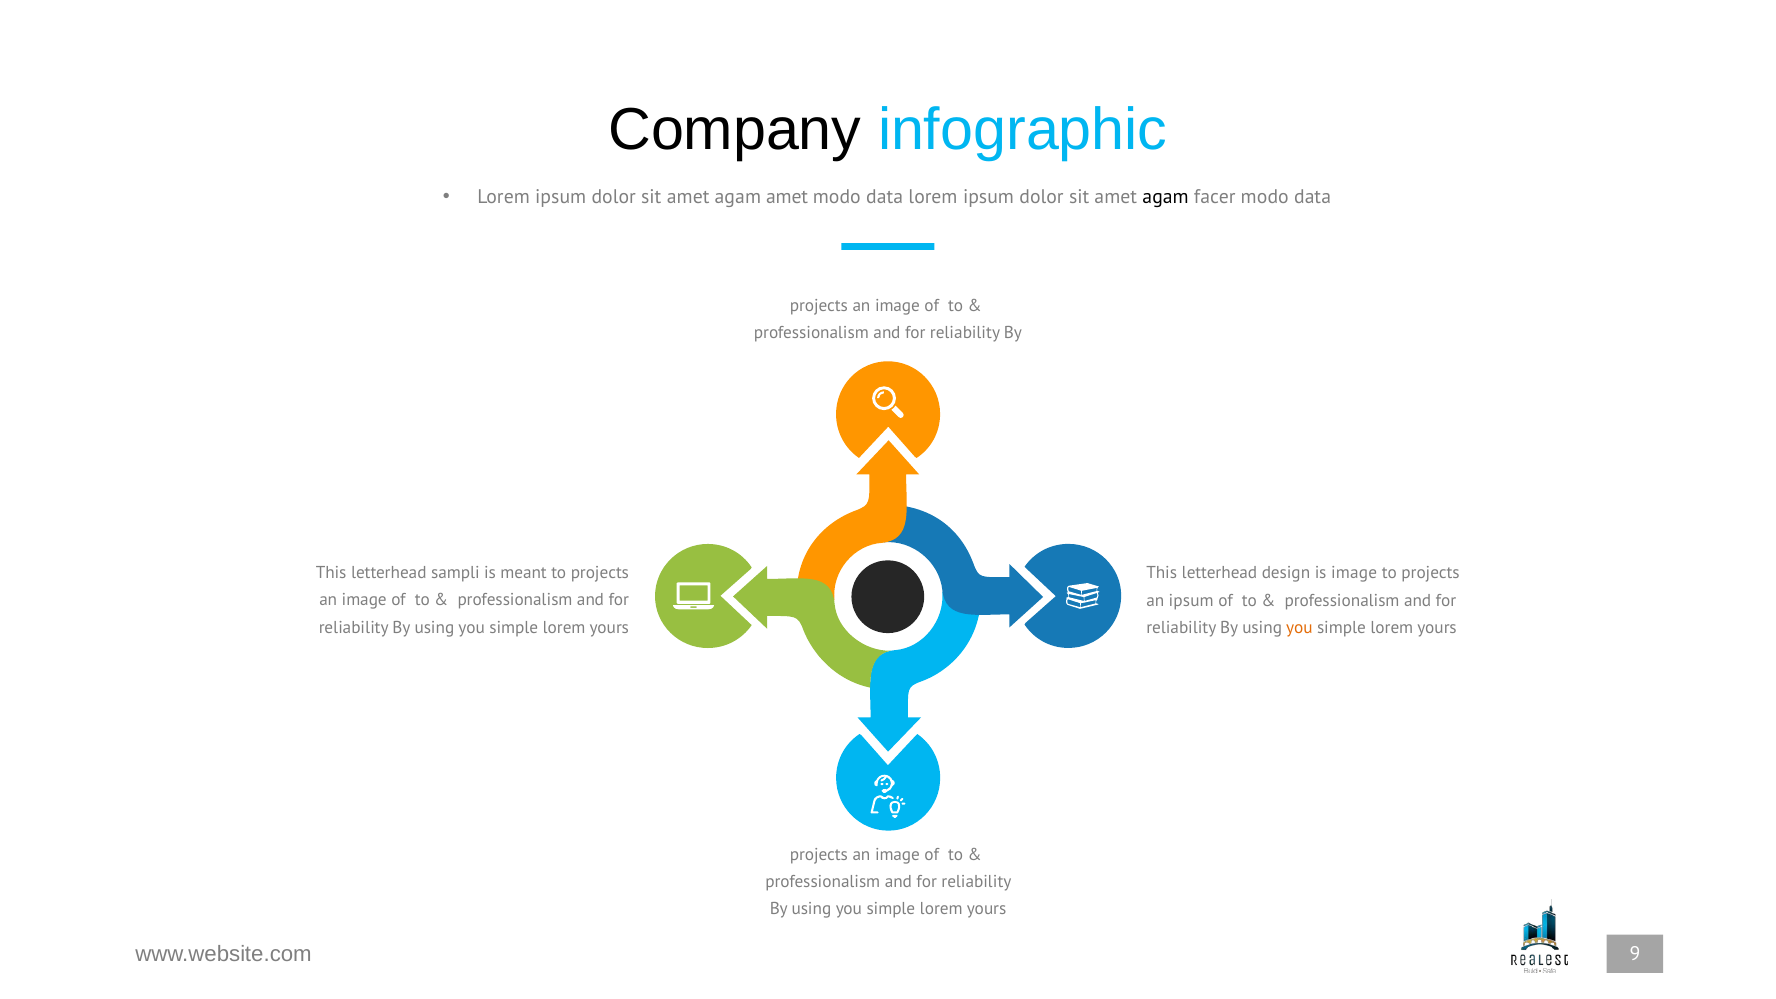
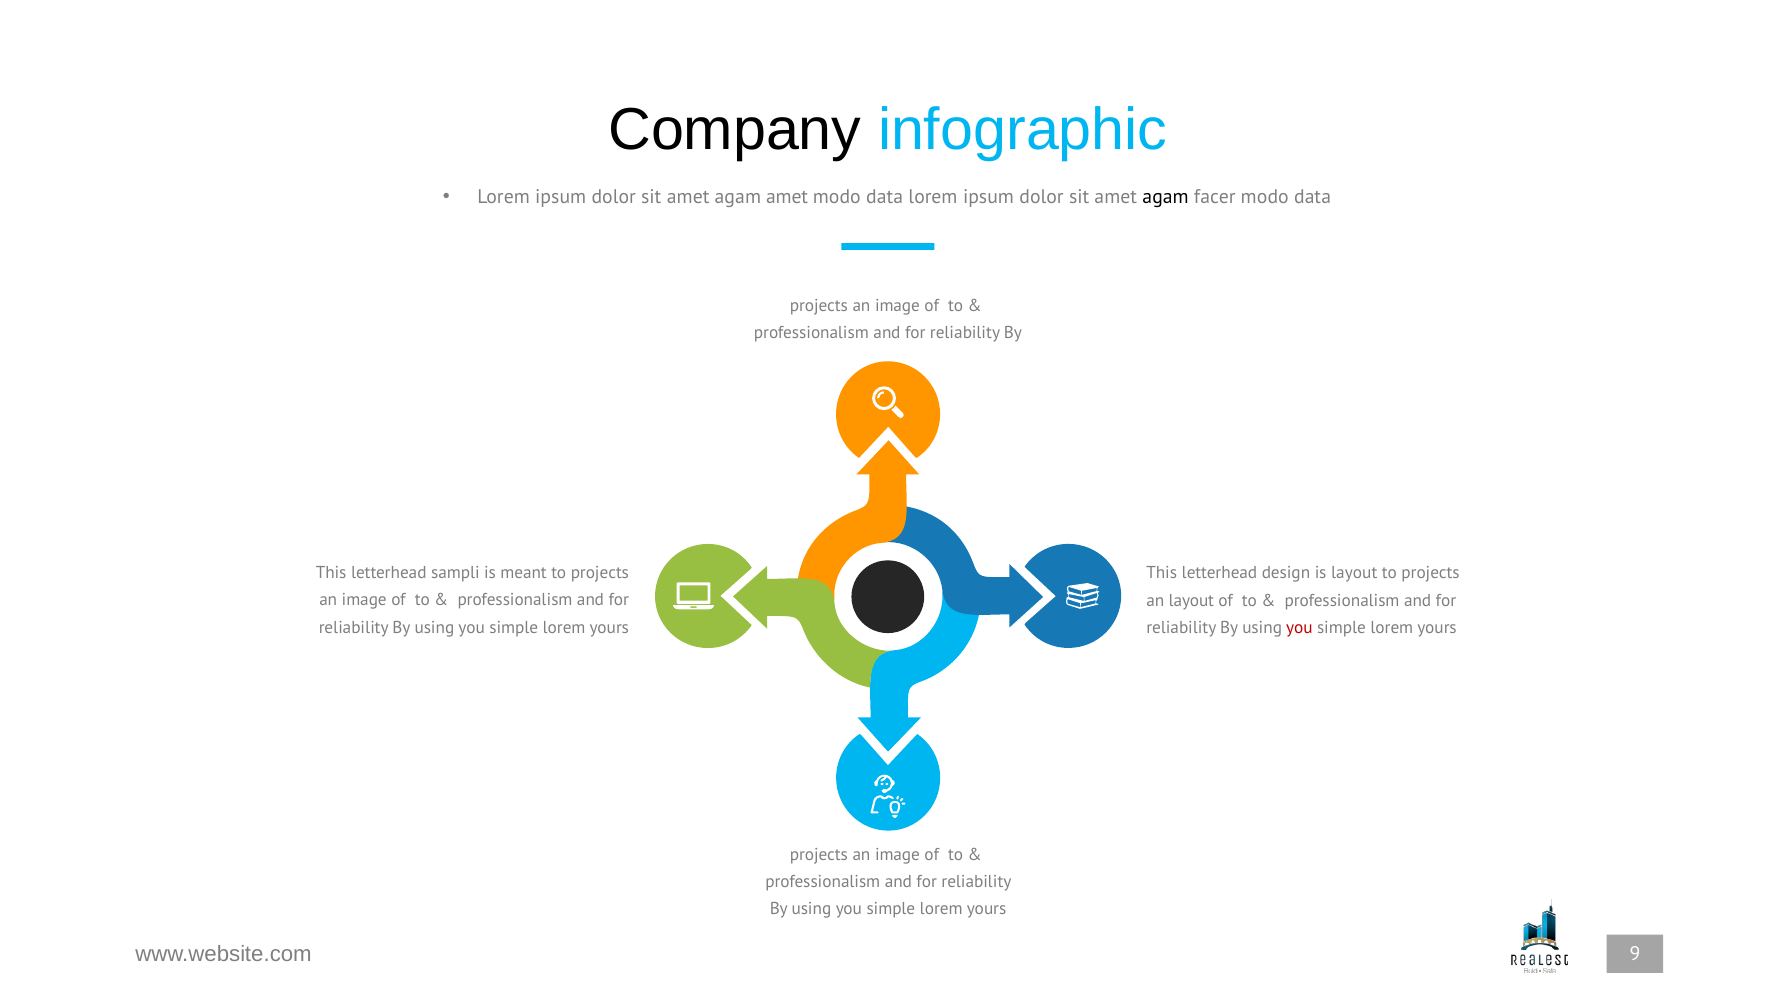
is image: image -> layout (1354, 573)
an ipsum: ipsum -> layout (1191, 601)
you colour: orange -> red (1299, 628)
